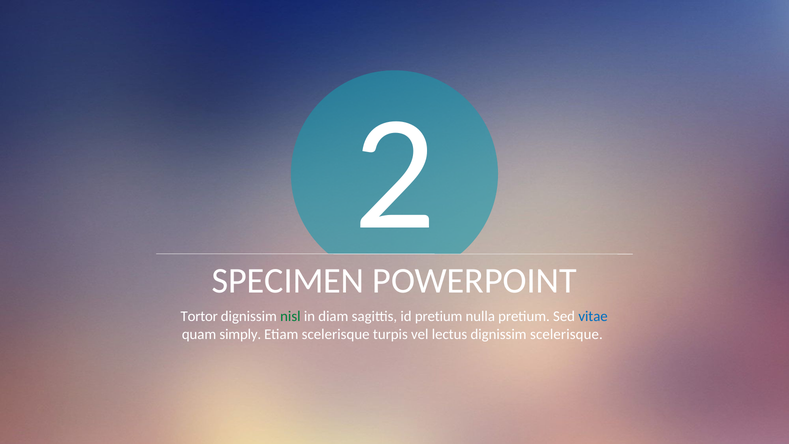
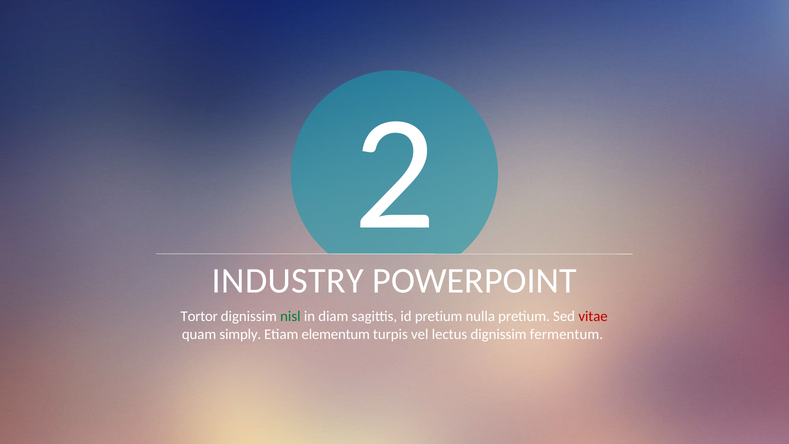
SPECIMEN: SPECIMEN -> INDUSTRY (288, 281)
vitae colour: blue -> red (593, 316)
Etiam scelerisque: scelerisque -> elementum (336, 334)
dignissim scelerisque: scelerisque -> fermentum (566, 334)
